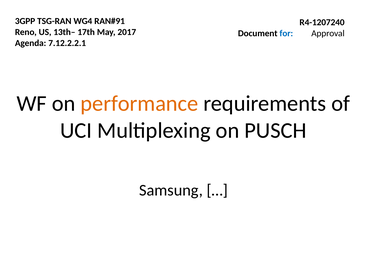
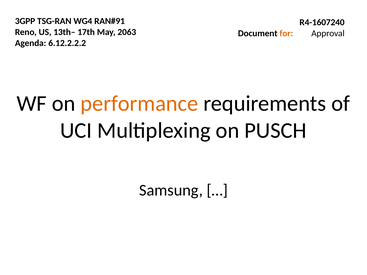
R4-1207240: R4-1207240 -> R4-1607240 (322, 22)
2017: 2017 -> 2063 (127, 32)
for colour: blue -> orange (286, 33)
7.12.2.2.1: 7.12.2.2.1 -> 6.12.2.2.2 (67, 43)
